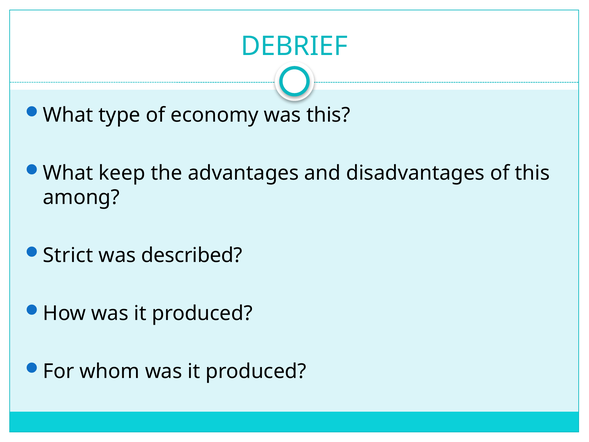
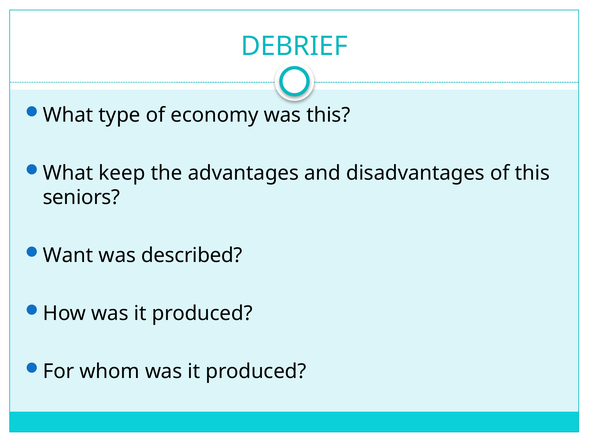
among: among -> seniors (81, 197)
Strict: Strict -> Want (68, 255)
